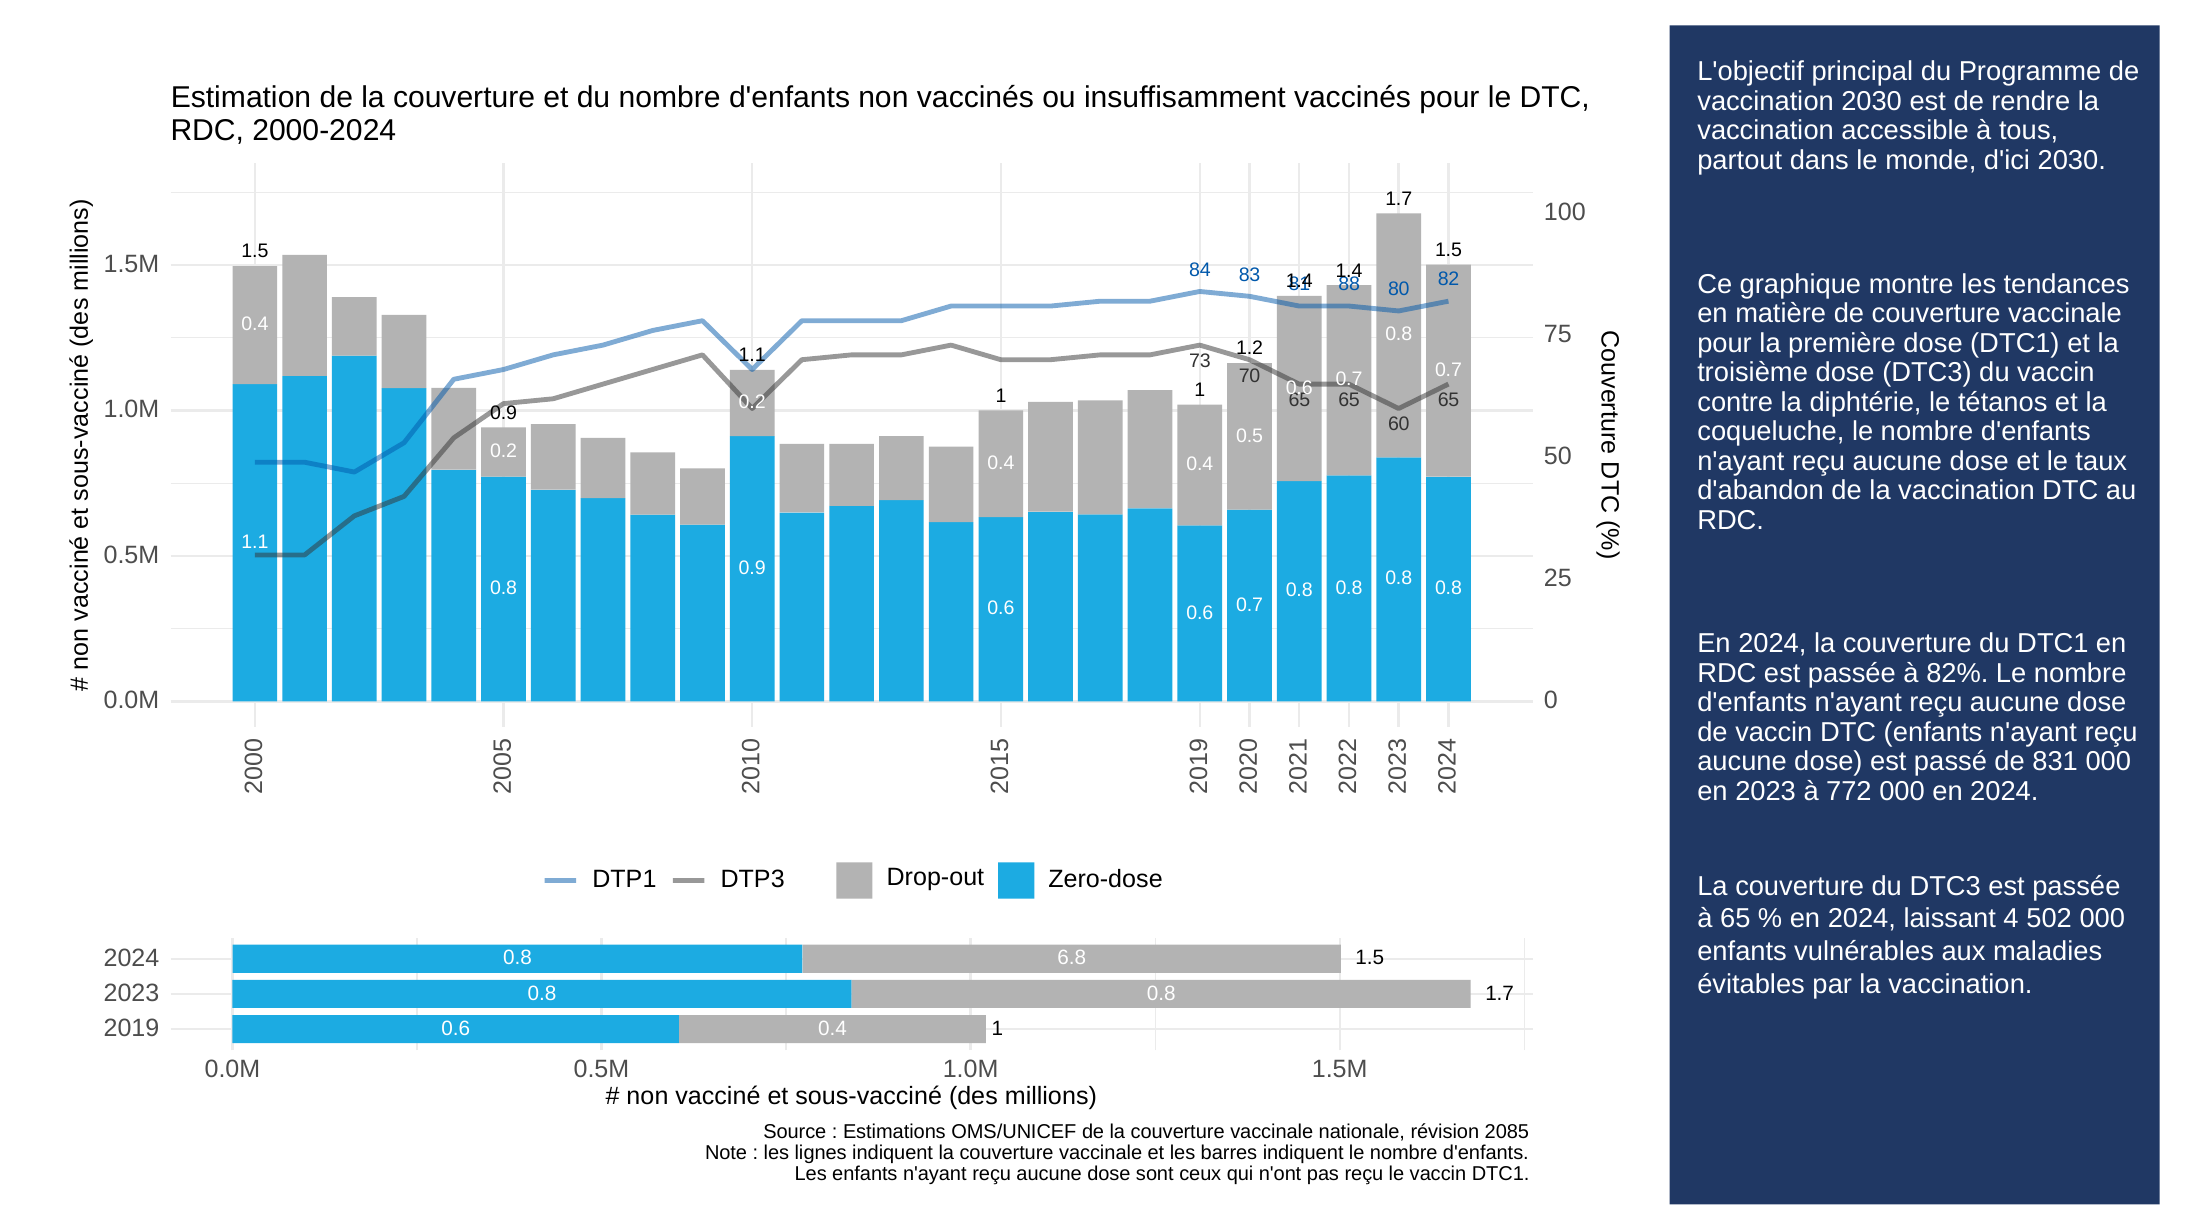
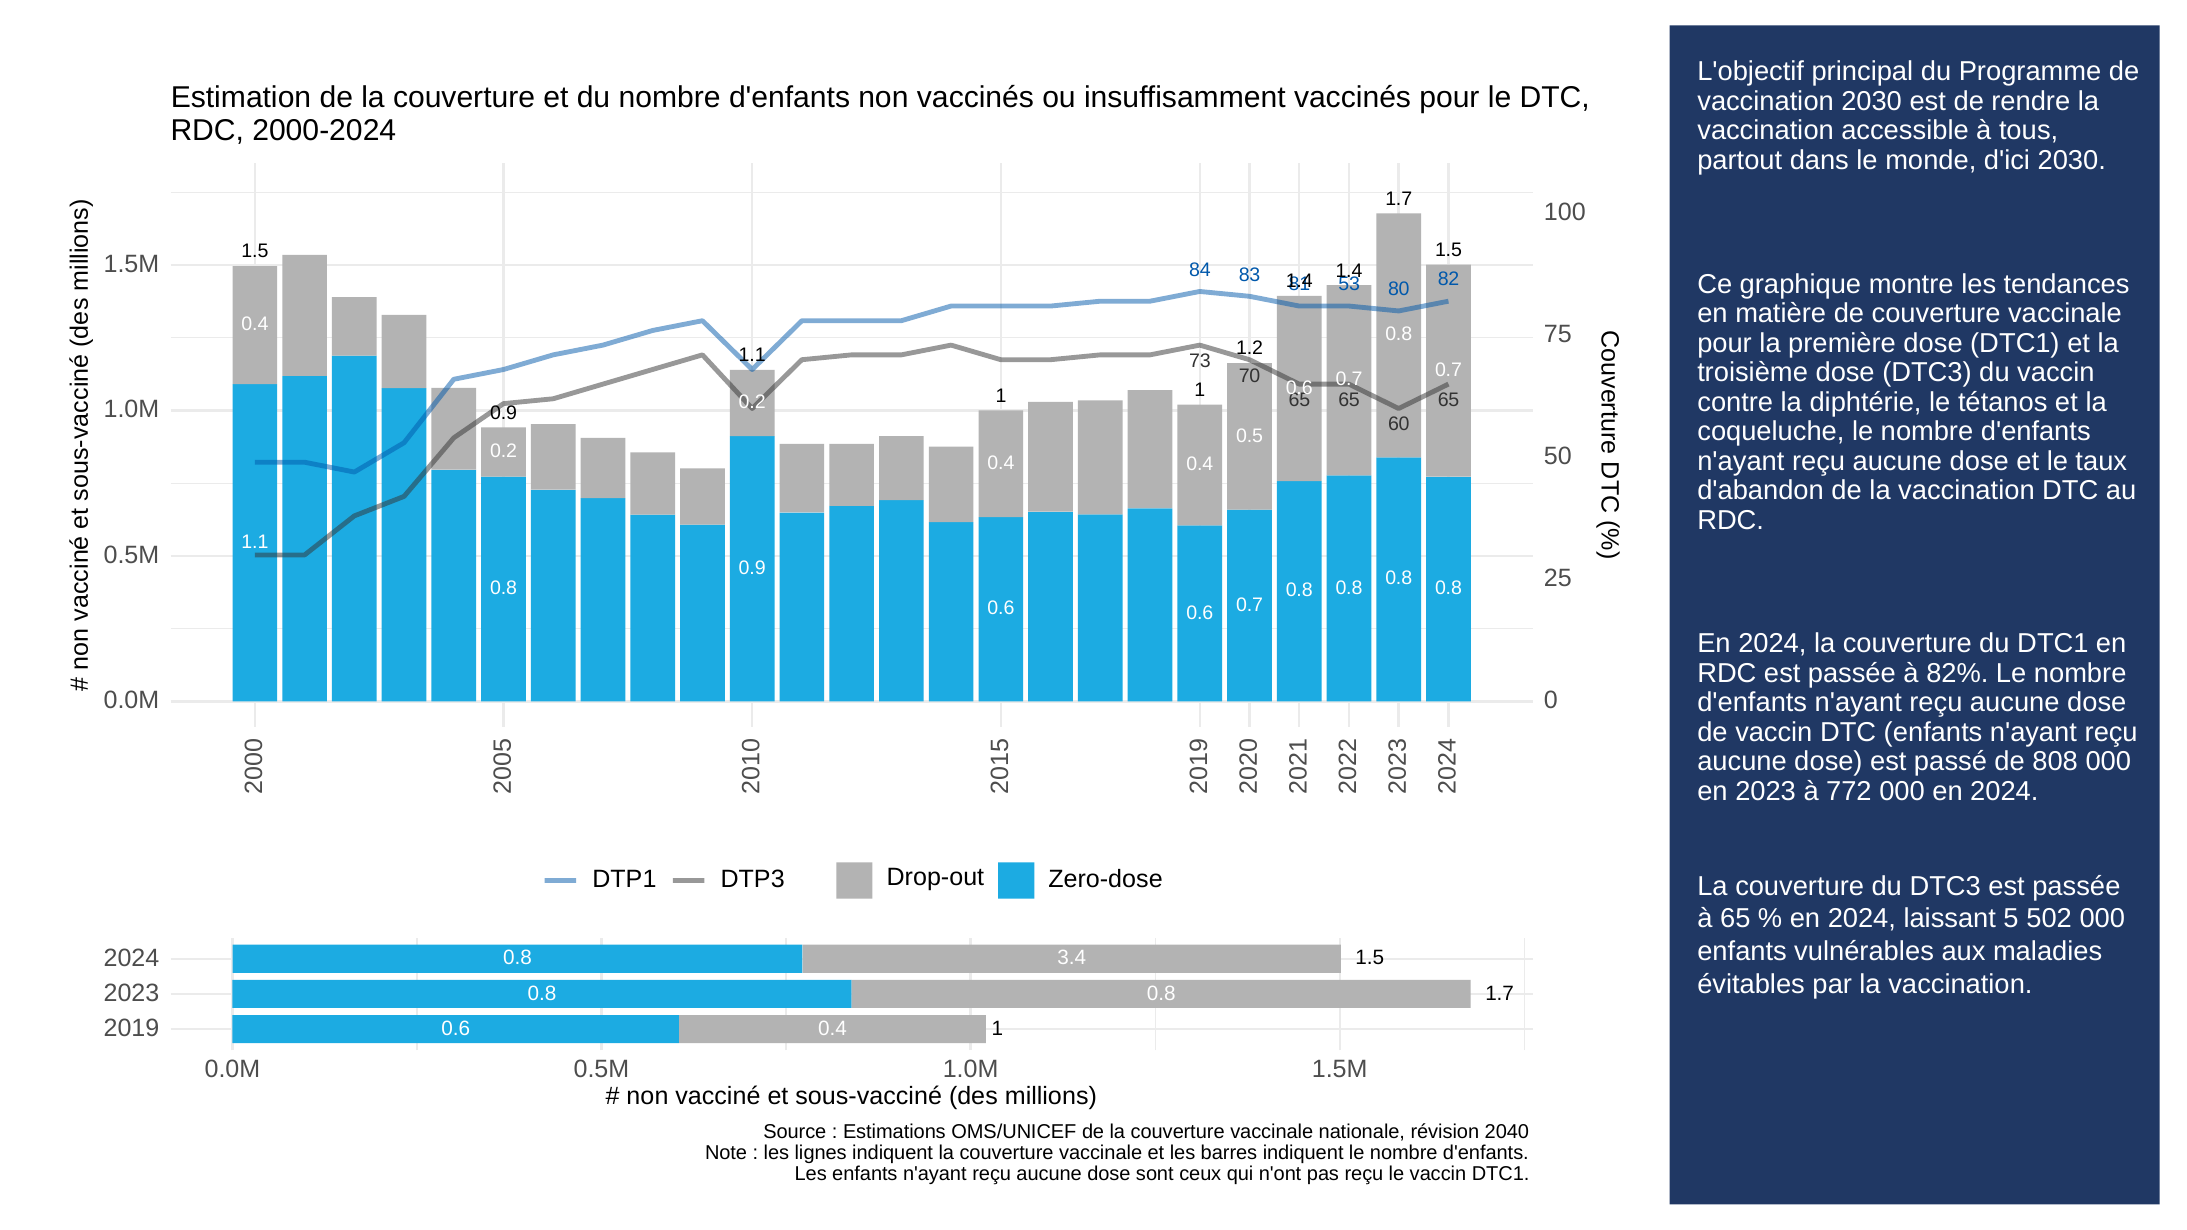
88: 88 -> 53 (1349, 284)
831: 831 -> 808 (2055, 762)
laissant 4: 4 -> 5 (2011, 919)
6.8: 6.8 -> 3.4 (1072, 958)
2085: 2085 -> 2040 (1507, 1132)
